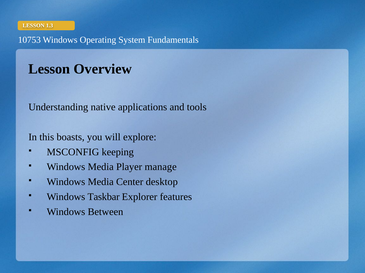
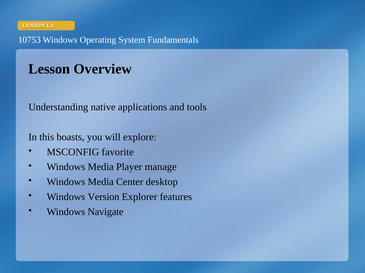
keeping: keeping -> favorite (118, 152)
Taskbar: Taskbar -> Version (104, 197)
Between: Between -> Navigate (106, 212)
